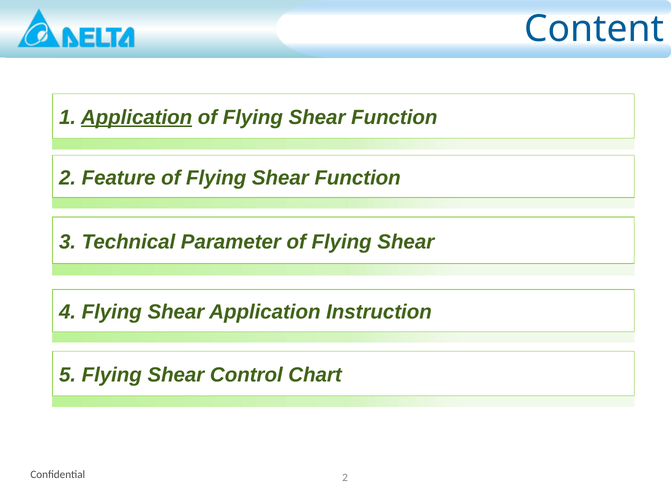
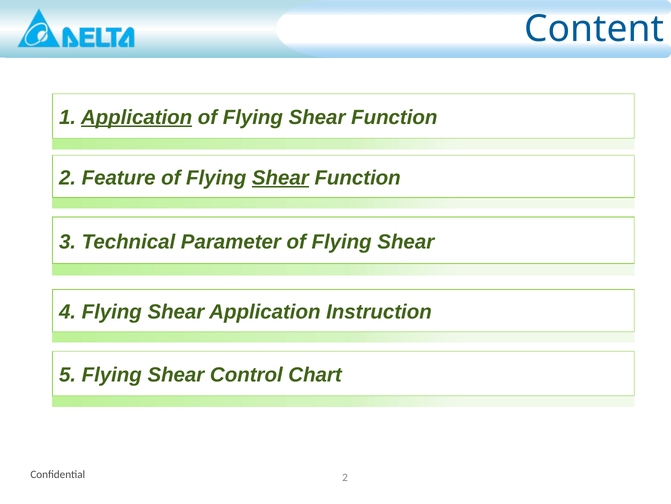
Shear underline: none -> present (280, 178)
